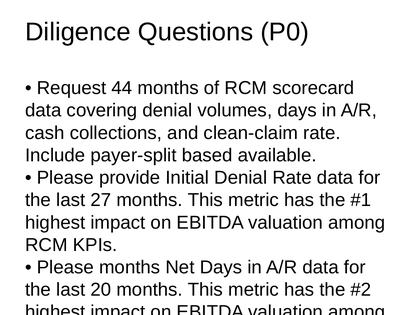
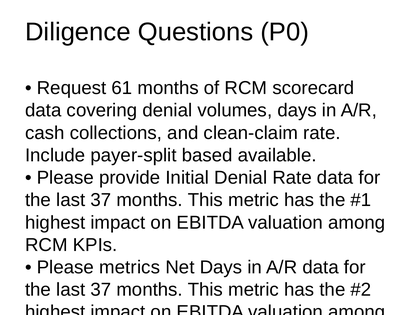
44: 44 -> 61 (122, 88)
27: 27 -> 37 (101, 200)
Please months: months -> metrics (130, 267)
20: 20 -> 37 (101, 290)
